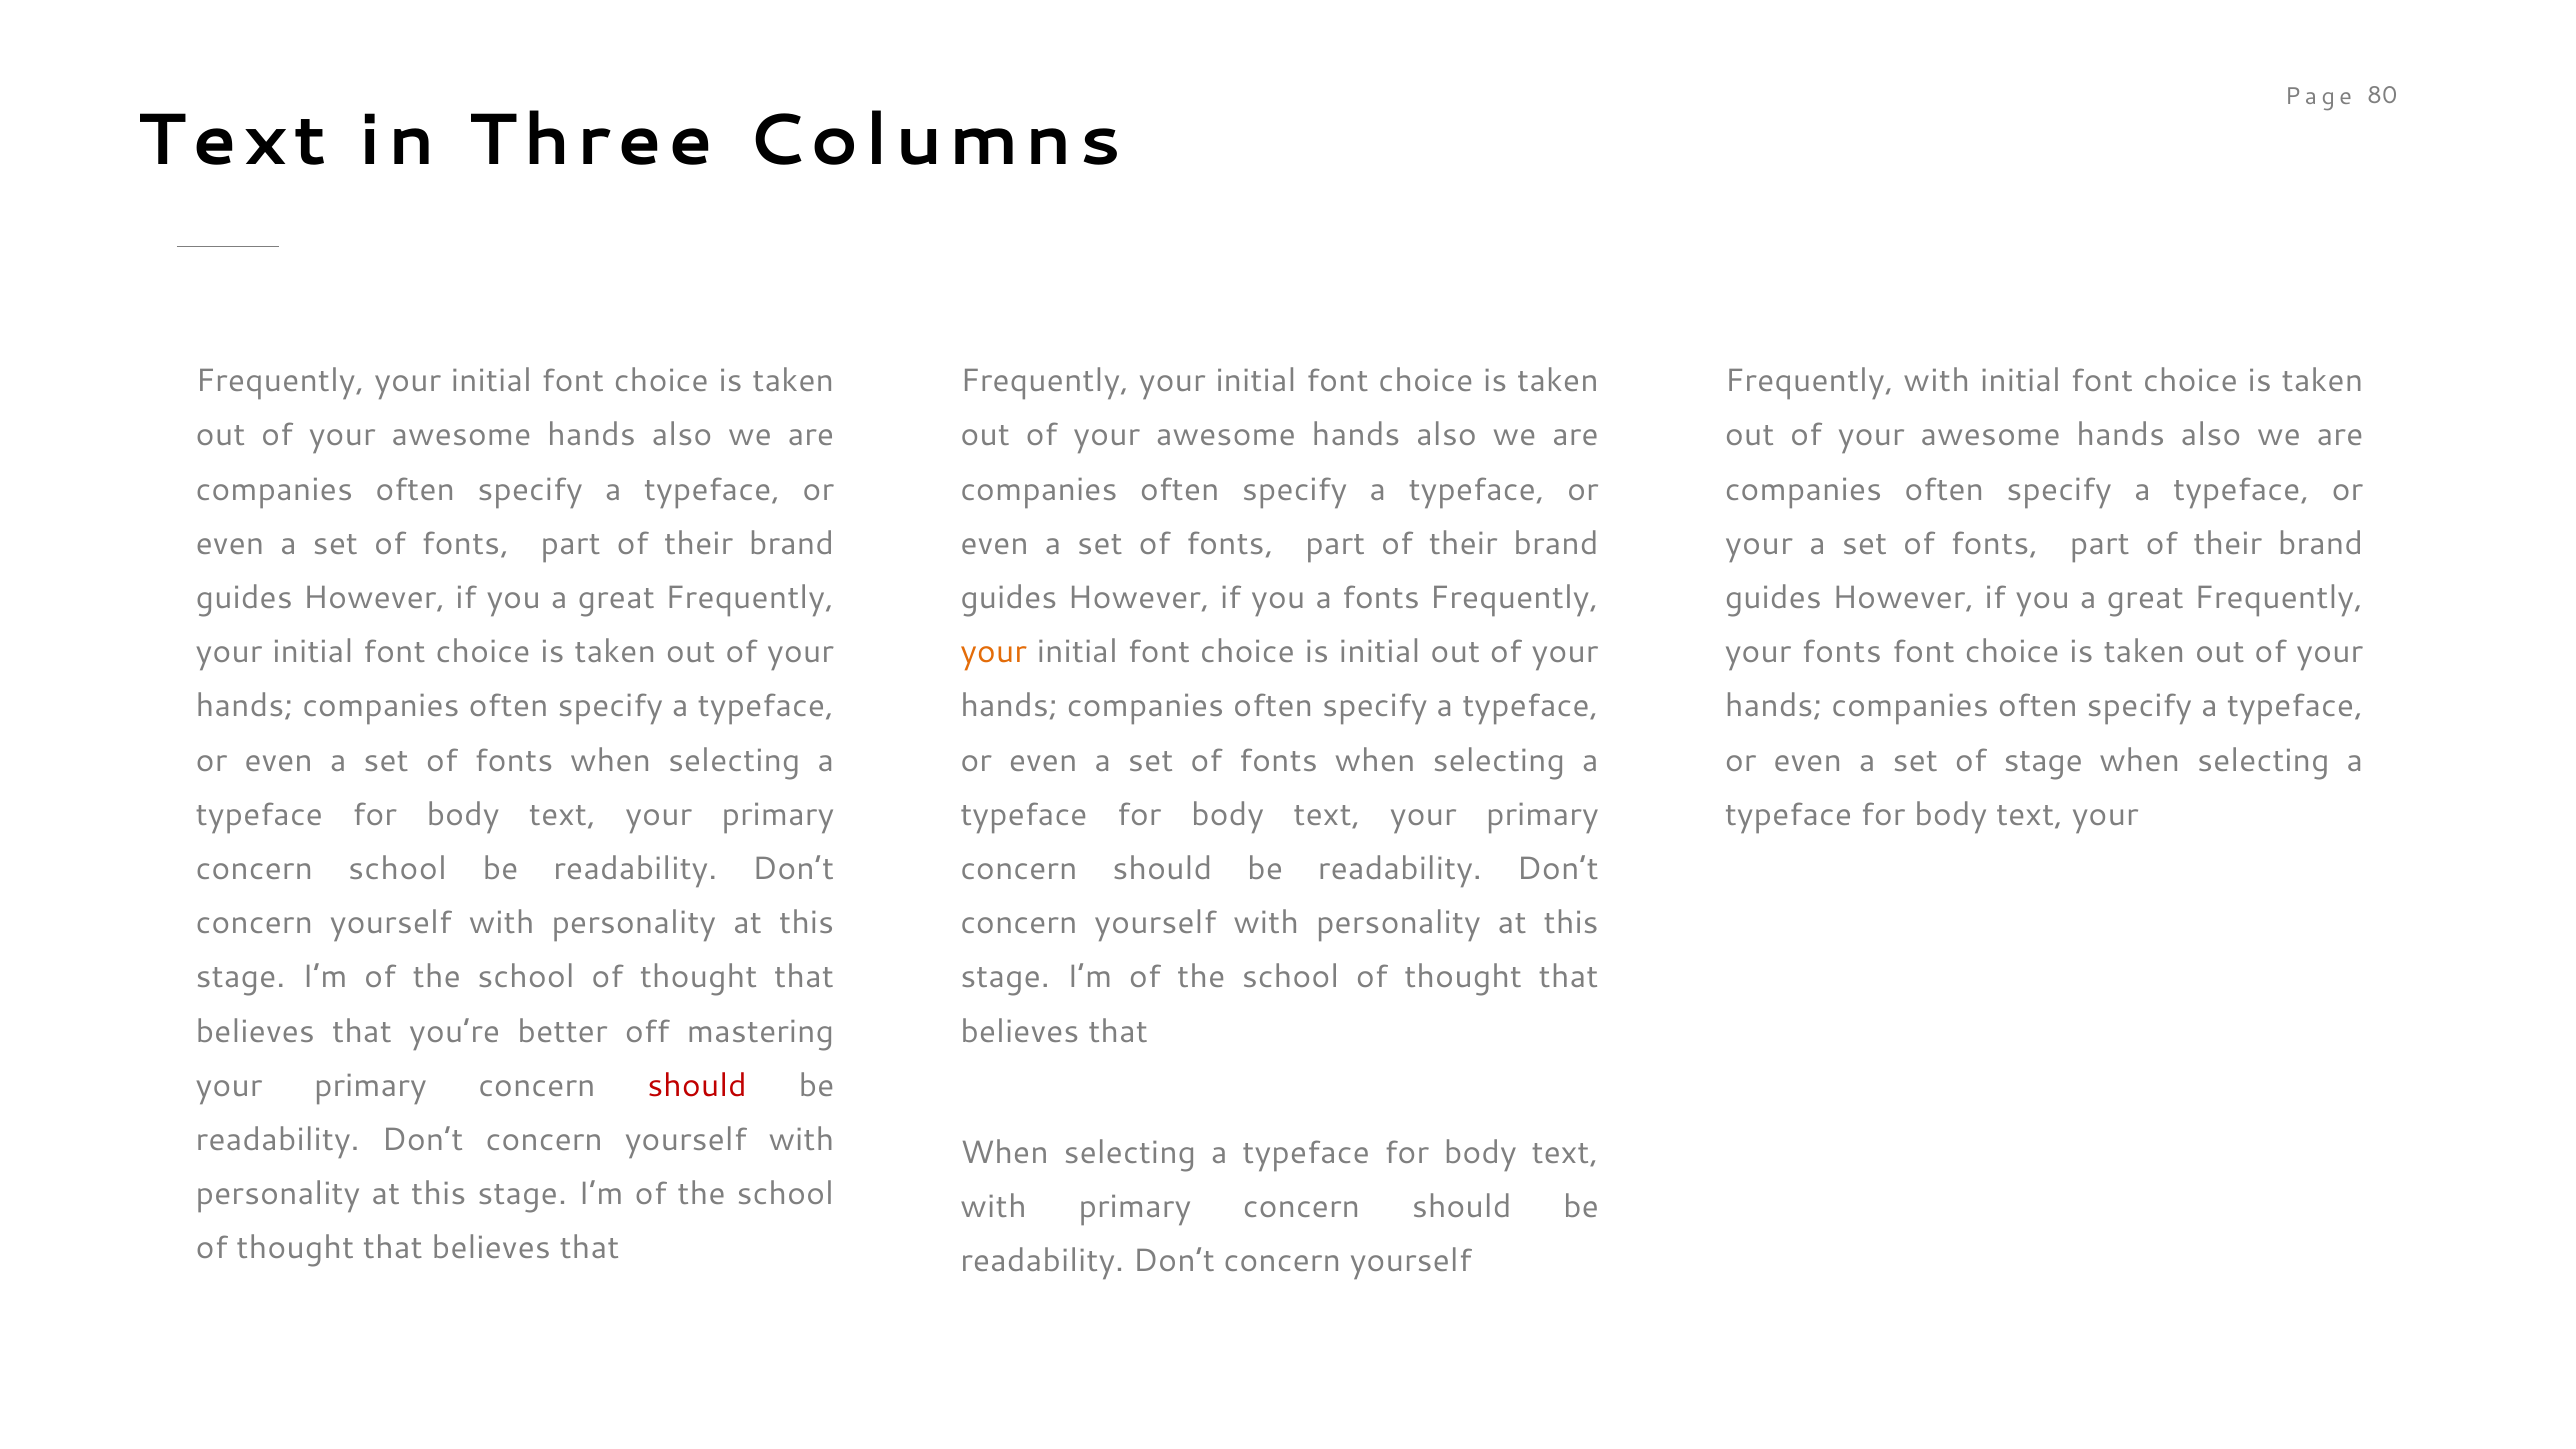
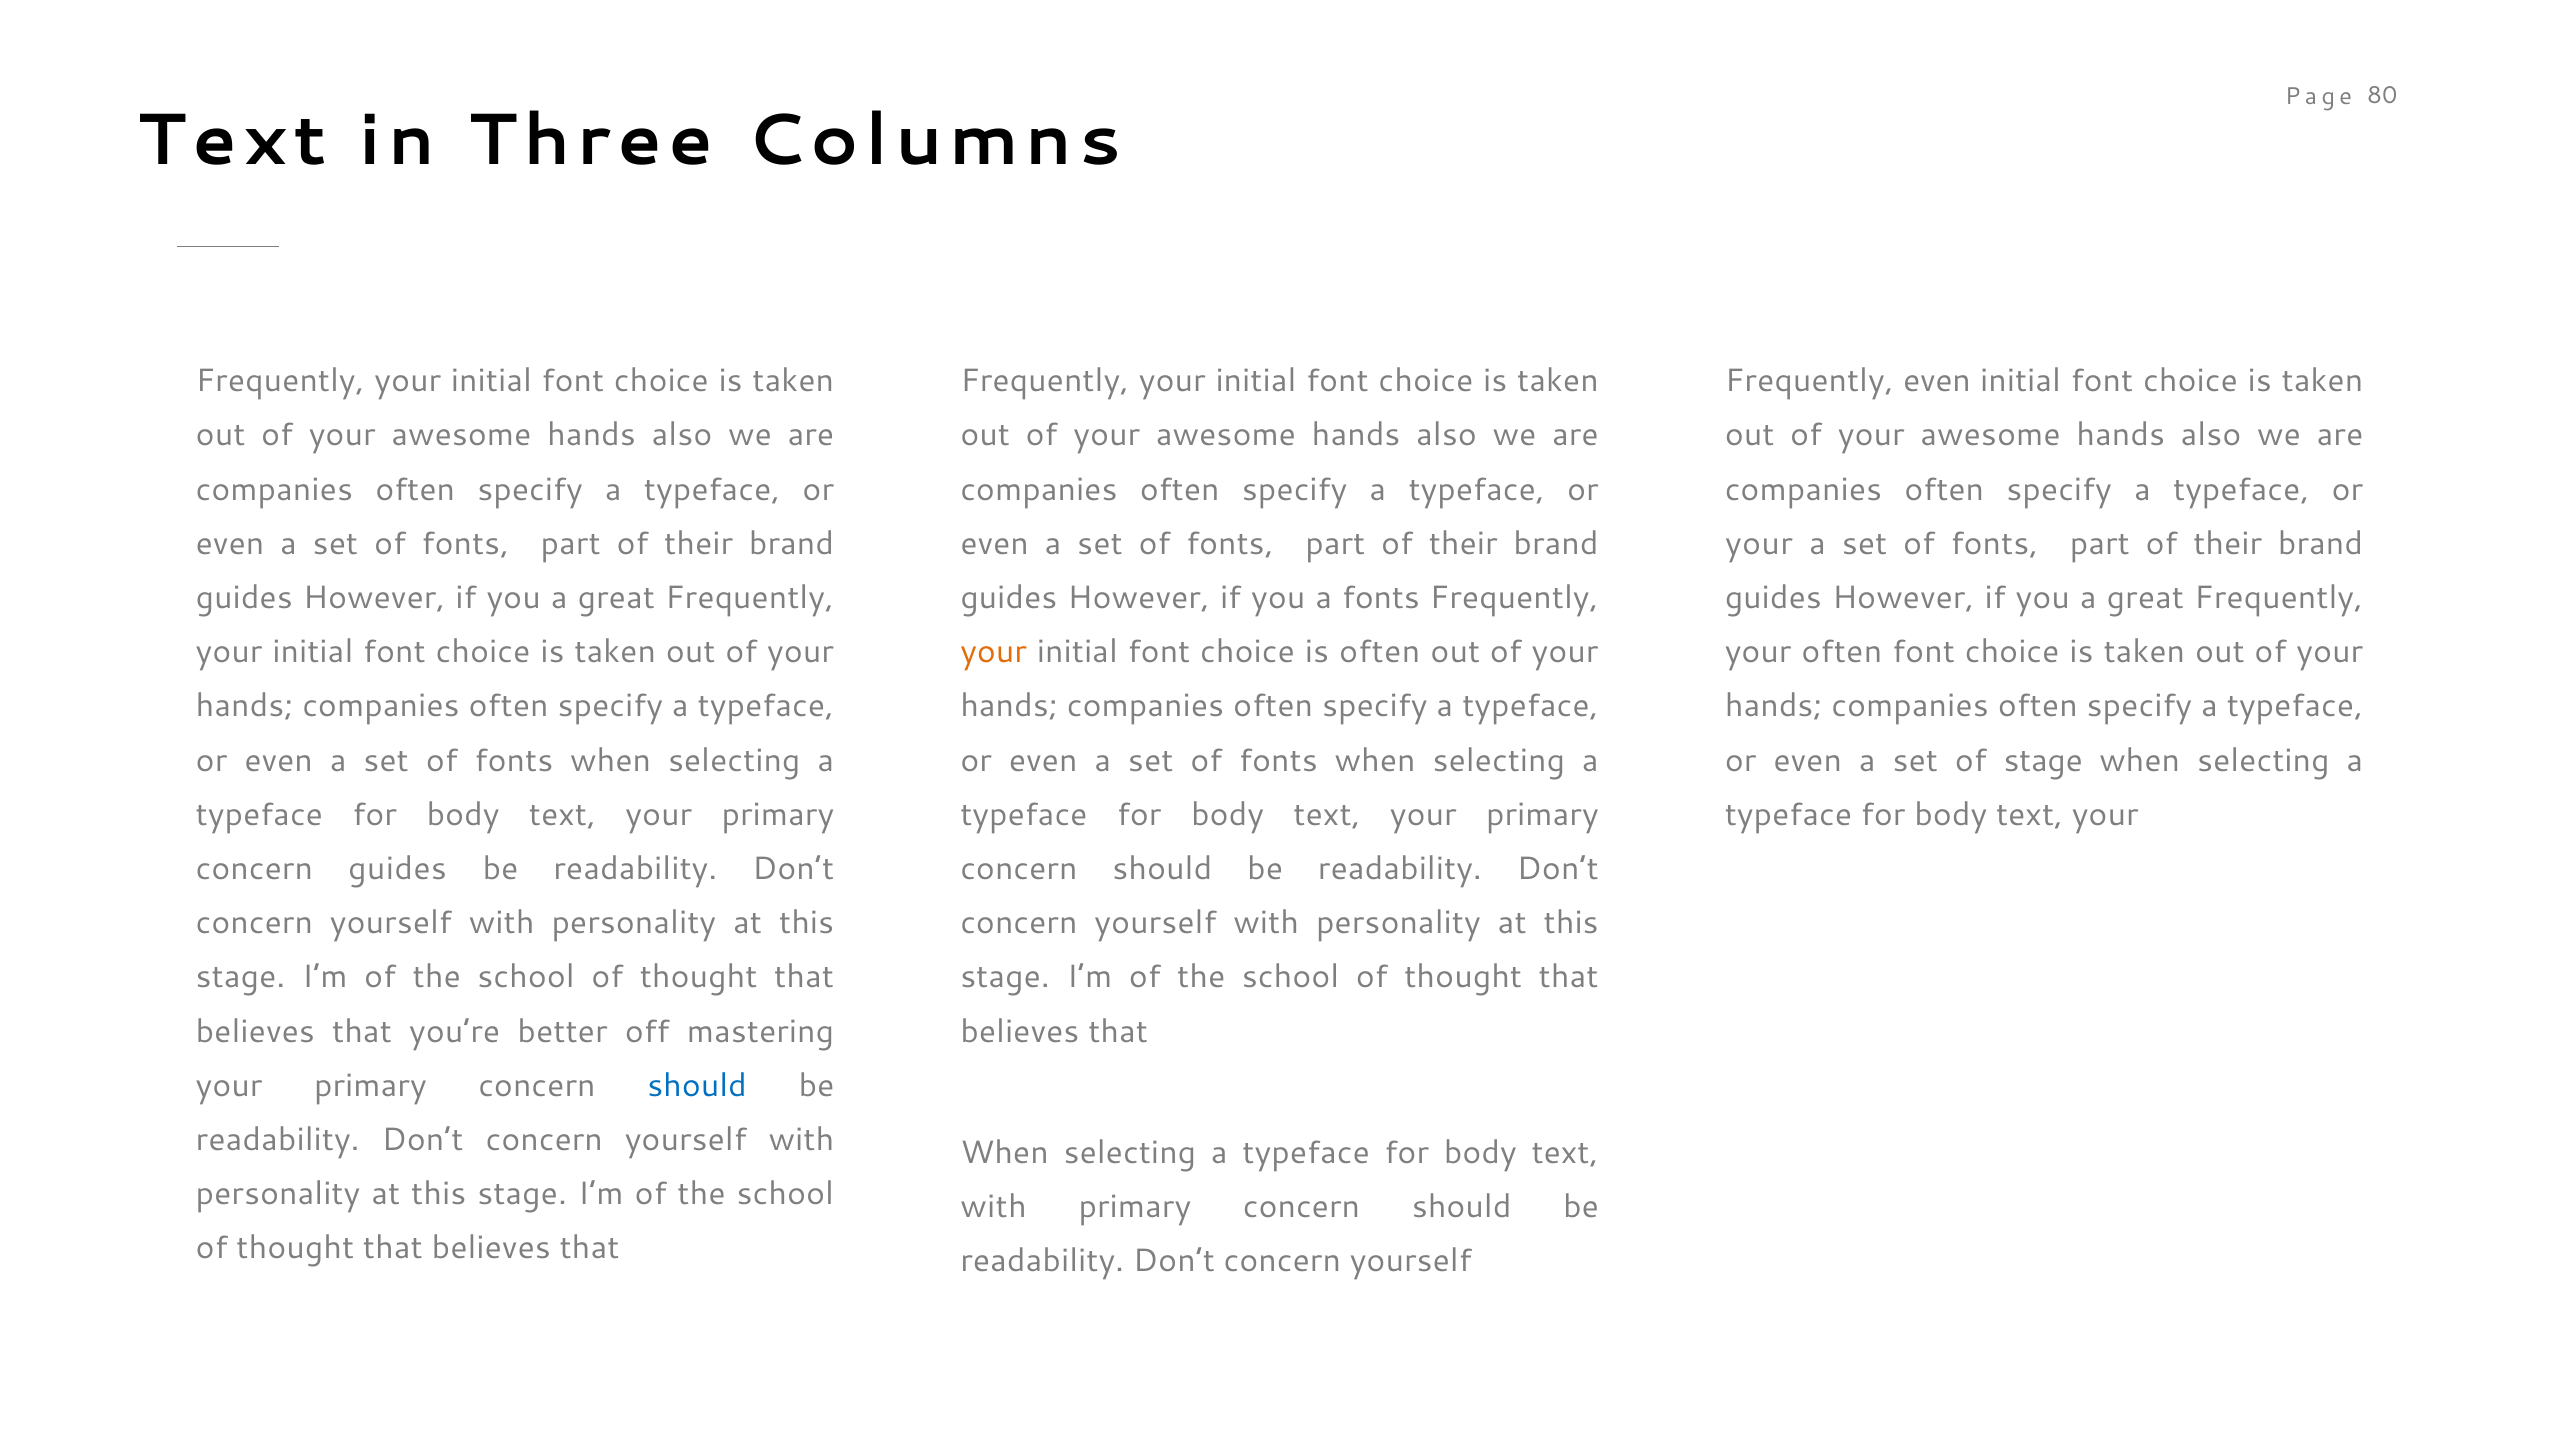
Frequently with: with -> even (1937, 381)
is initial: initial -> often (1380, 652)
your fonts: fonts -> often (1842, 652)
concern school: school -> guides (398, 869)
should colour: red -> blue (697, 1086)
